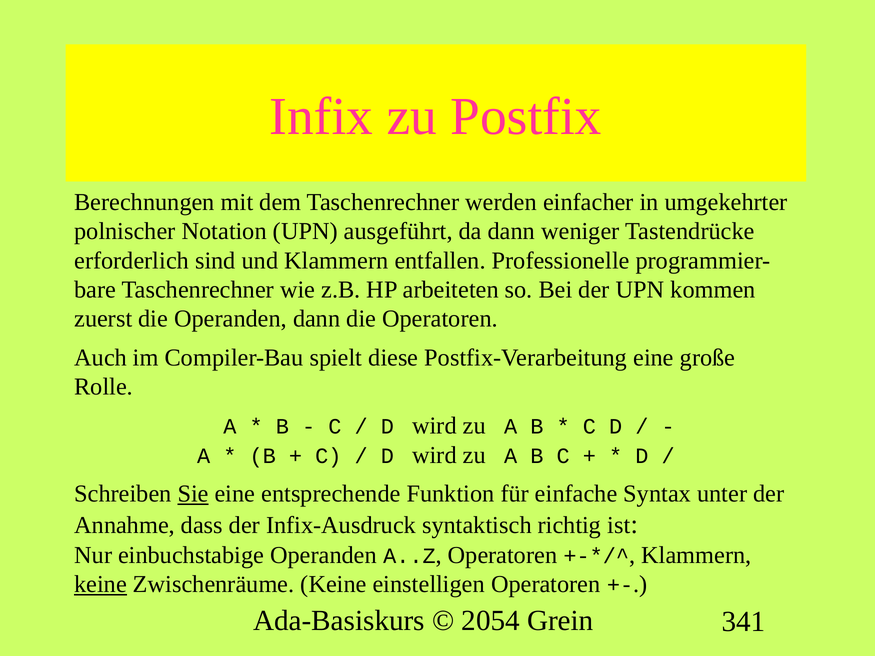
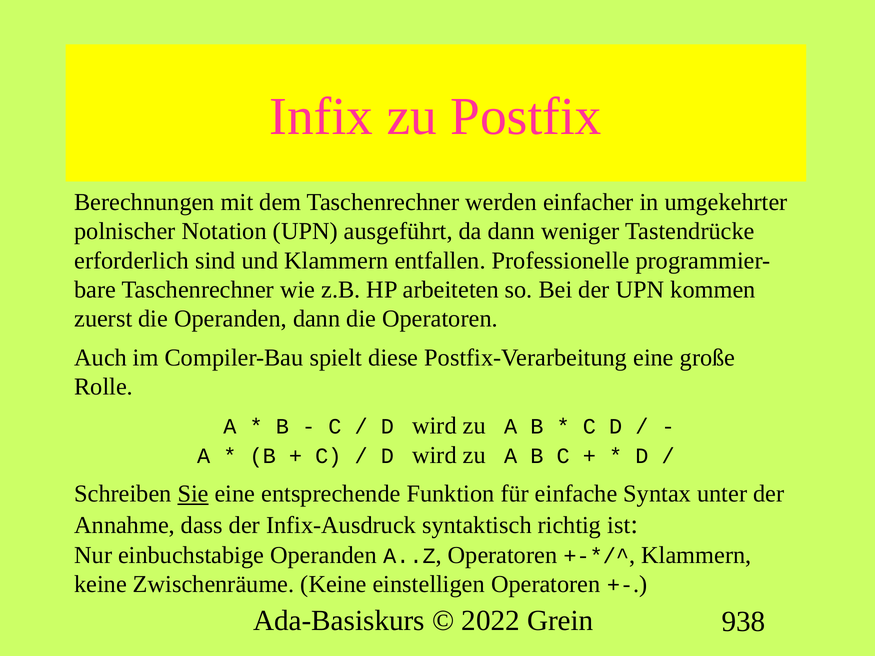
keine underline: present -> none (101, 584)
2054: 2054 -> 2022 (491, 621)
341: 341 -> 938 (744, 622)
